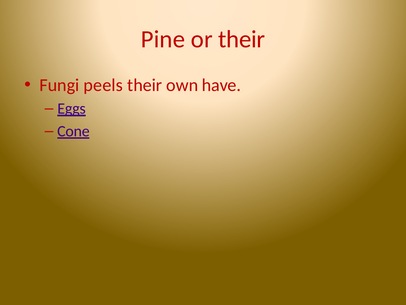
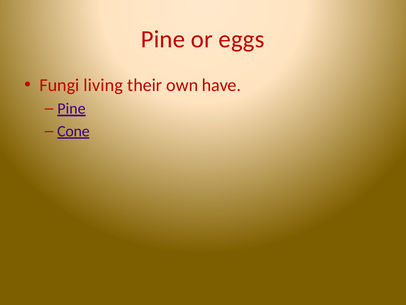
or their: their -> eggs (241, 39)
peels: peels -> living (103, 85)
Eggs: Eggs -> Pine (71, 108)
